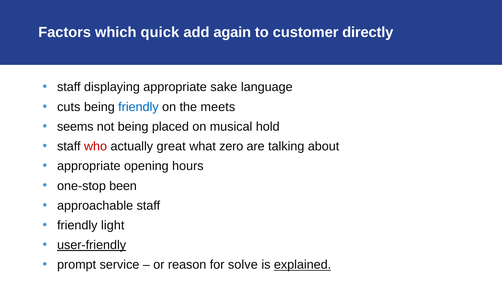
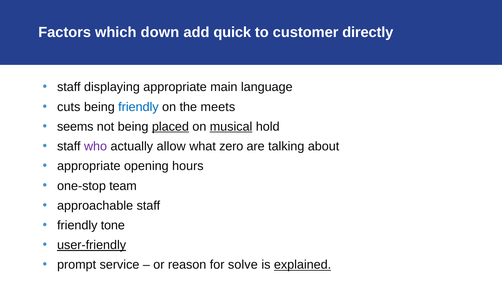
quick: quick -> down (160, 32)
again: again -> quick (232, 32)
sake: sake -> main (224, 87)
placed underline: none -> present (170, 126)
musical underline: none -> present (231, 126)
who colour: red -> purple (96, 146)
great: great -> allow (171, 146)
been: been -> team (123, 185)
light: light -> tone (113, 225)
